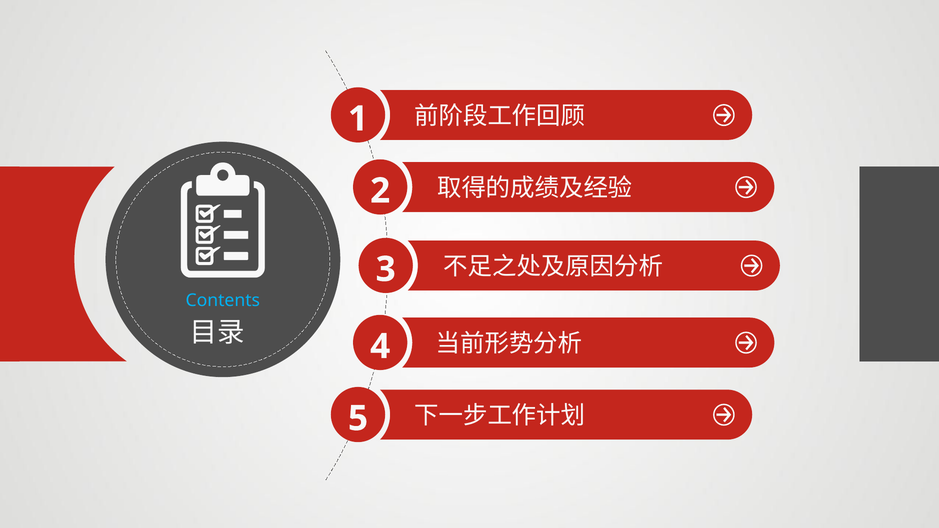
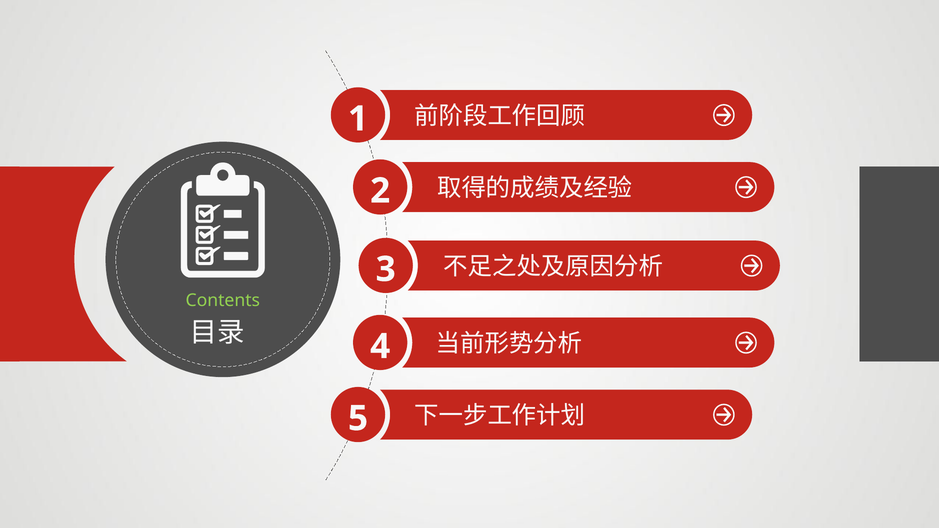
Contents colour: light blue -> light green (223, 300)
